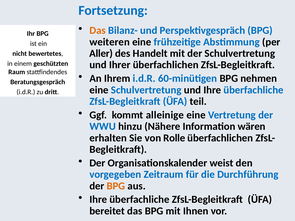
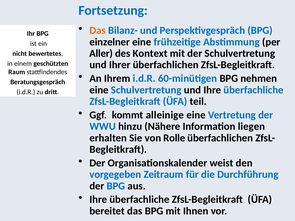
weiteren: weiteren -> einzelner (110, 42)
Handelt: Handelt -> Kontext (150, 53)
wären: wären -> liegen (251, 127)
BPG colour: orange -> blue (116, 186)
